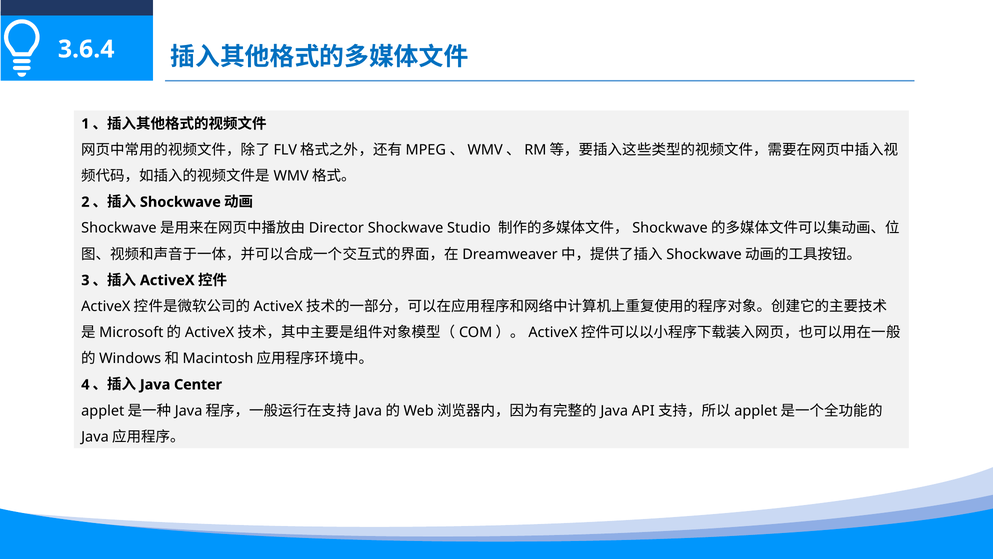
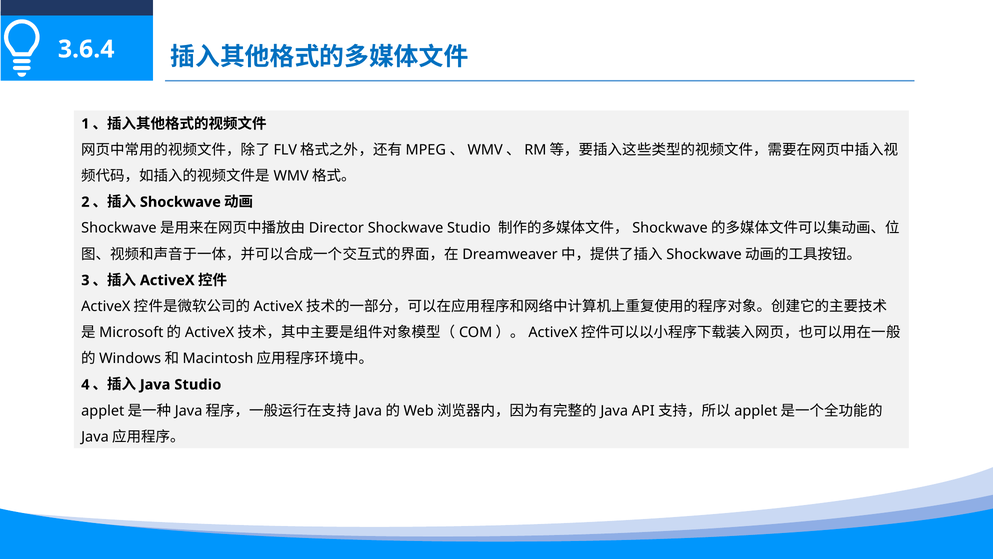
Center: Center -> Studio (198, 384)
